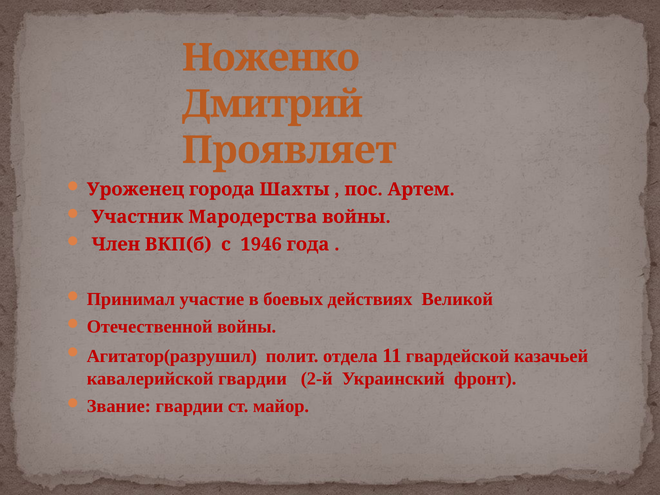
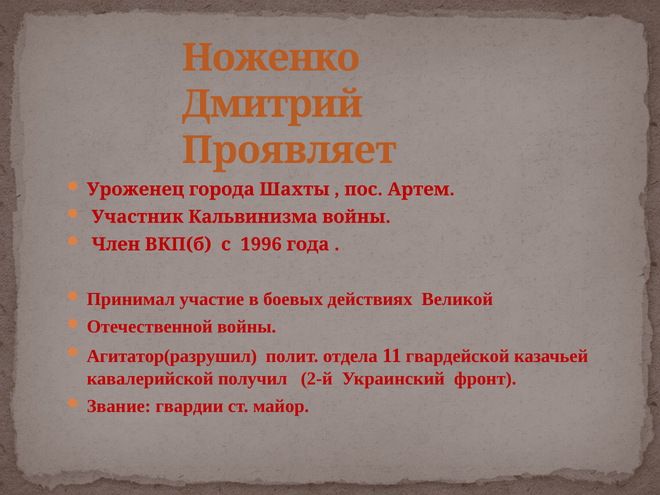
Мародерства: Мародерства -> Кальвинизма (253, 217)
1946: 1946 -> 1996 (261, 244)
кавалерийской гвардии: гвардии -> получил (253, 379)
